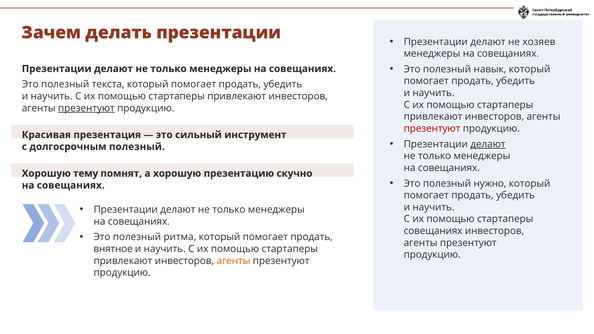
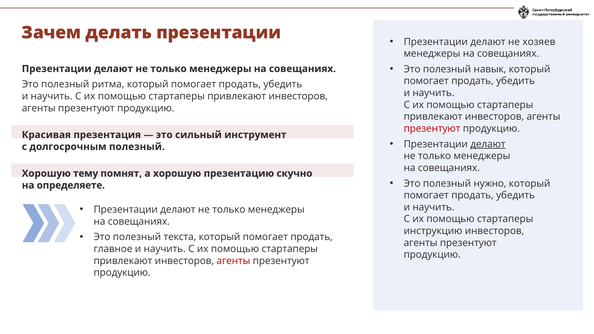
текста: текста -> ритма (108, 84)
презентуют underline: present -> none (86, 108)
совещаниях: совещаниях -> определяете (71, 185)
совещаниях: совещаниях -> инструкцию (433, 231)
ритма: ритма -> текста (180, 237)
внятное: внятное -> главное (113, 249)
агенты colour: orange -> red (233, 261)
